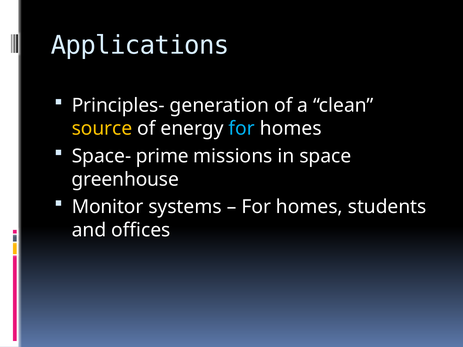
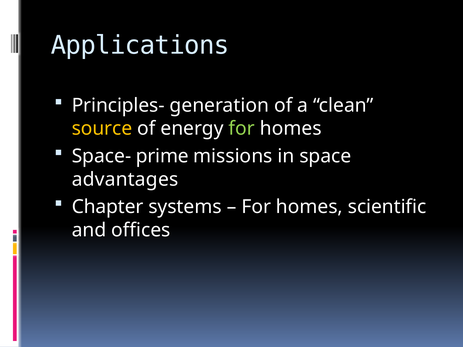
for colour: light blue -> light green (242, 129)
greenhouse: greenhouse -> advantages (125, 179)
Monitor: Monitor -> Chapter (108, 207)
students: students -> scientific (387, 207)
